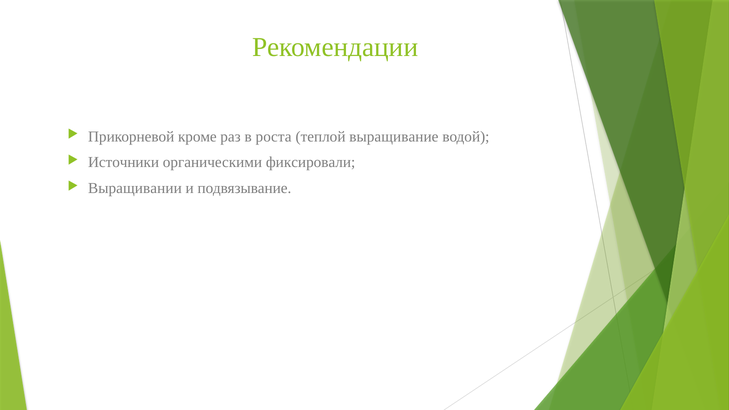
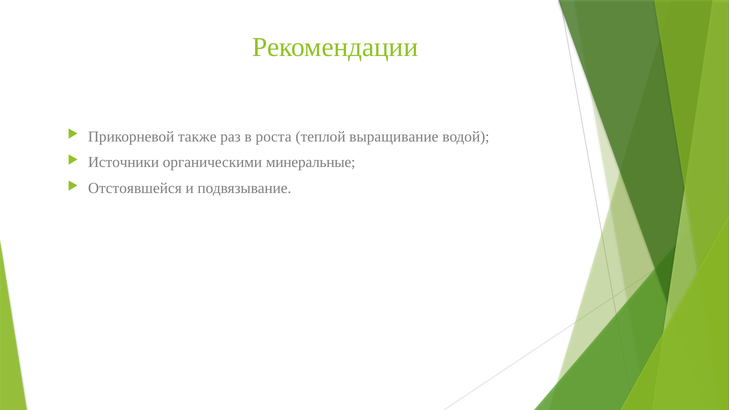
кроме: кроме -> также (197, 137)
фиксировали: фиксировали -> минеральные (311, 162)
Выращивании: Выращивании -> Отстоявшейся (135, 188)
